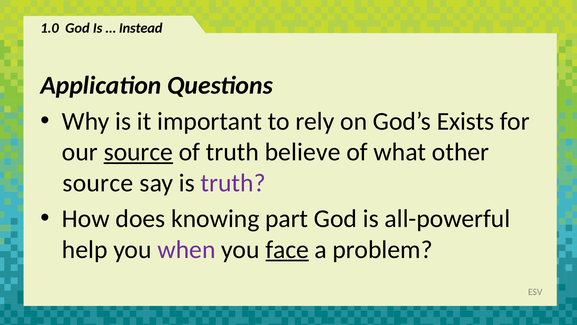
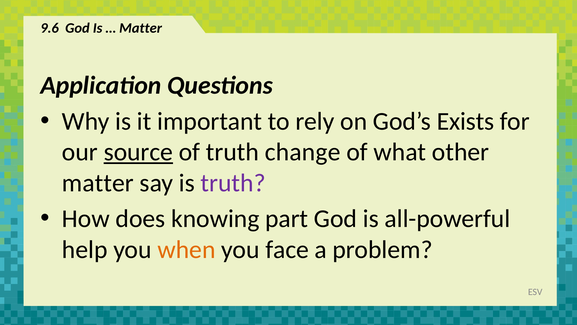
1.0: 1.0 -> 9.6 (50, 28)
Instead: Instead -> Matter (141, 28)
believe: believe -> change (303, 152)
source: source -> matter (98, 183)
when colour: purple -> orange (187, 250)
face underline: present -> none (287, 250)
